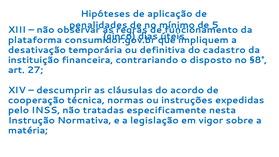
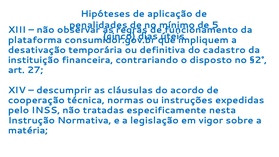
§8°: §8° -> §2° (258, 60)
